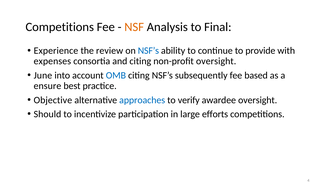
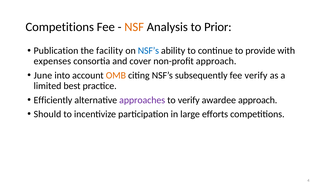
Final: Final -> Prior (218, 27)
Experience: Experience -> Publication (56, 51)
review: review -> facility (110, 51)
and citing: citing -> cover (140, 61)
non-profit oversight: oversight -> approach (216, 61)
OMB colour: blue -> orange (116, 75)
fee based: based -> verify (256, 75)
ensure: ensure -> limited (47, 86)
Objective: Objective -> Efficiently (53, 100)
approaches colour: blue -> purple (142, 100)
awardee oversight: oversight -> approach (258, 100)
